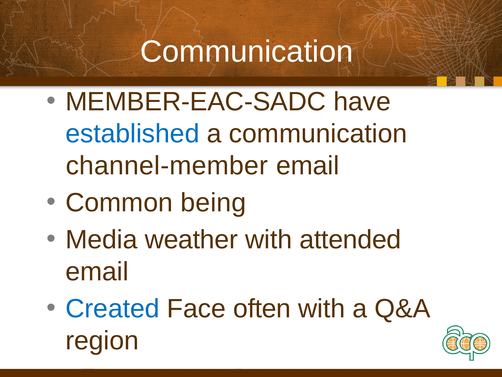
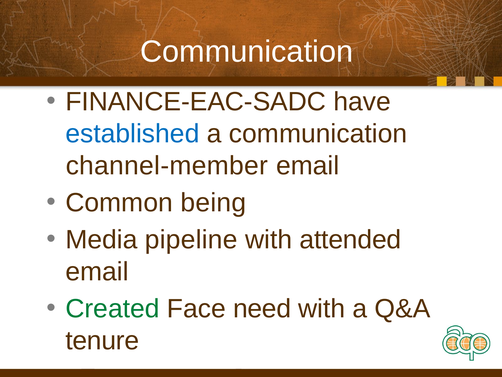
MEMBER-EAC-SADC: MEMBER-EAC-SADC -> FINANCE-EAC-SADC (196, 102)
weather: weather -> pipeline (191, 240)
Created colour: blue -> green (112, 308)
often: often -> need (262, 308)
region: region -> tenure (102, 340)
